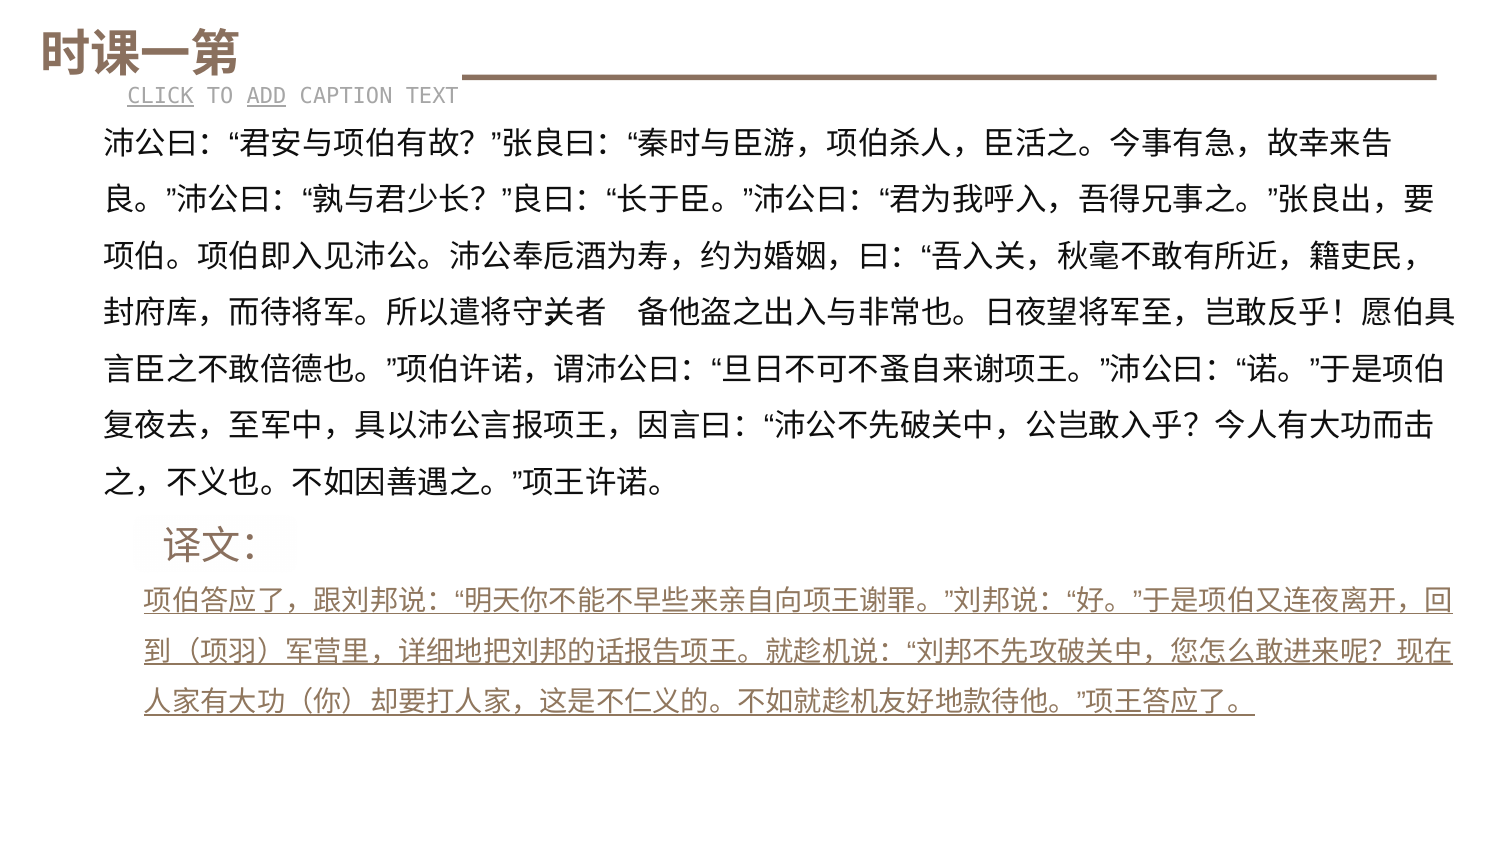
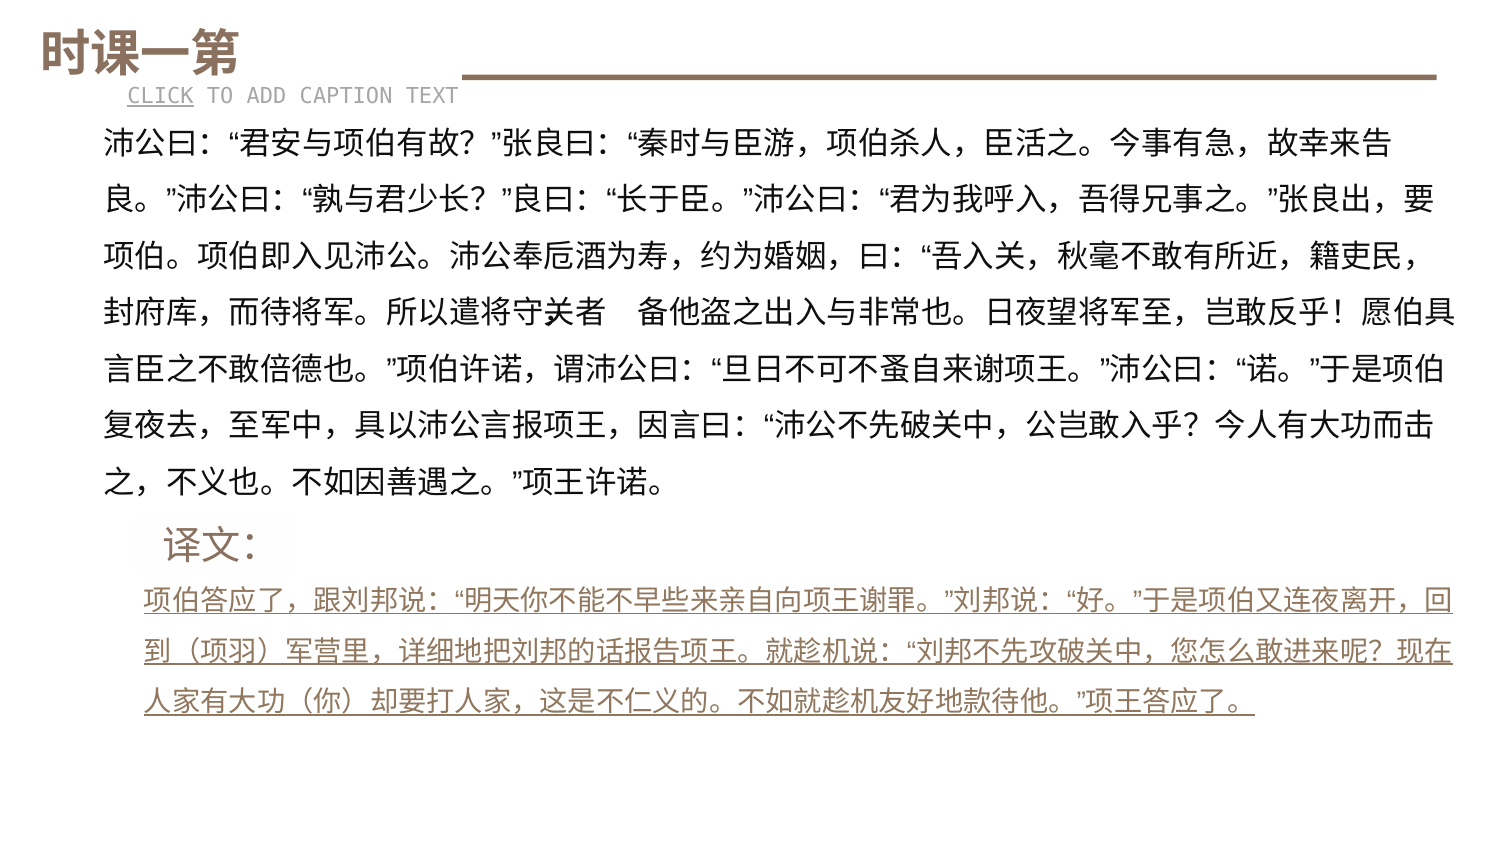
ADD underline: present -> none (266, 97)
